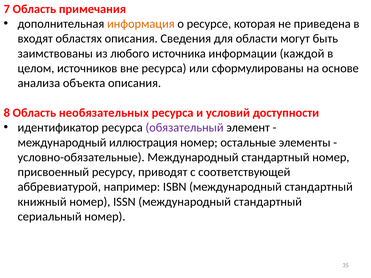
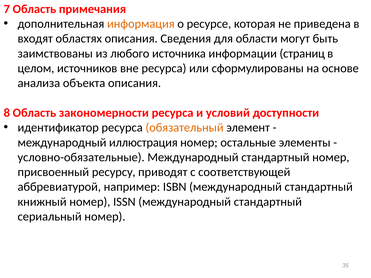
каждой: каждой -> страниц (302, 54)
необязательных: необязательных -> закономерности (104, 113)
обязательный colour: purple -> orange (185, 128)
